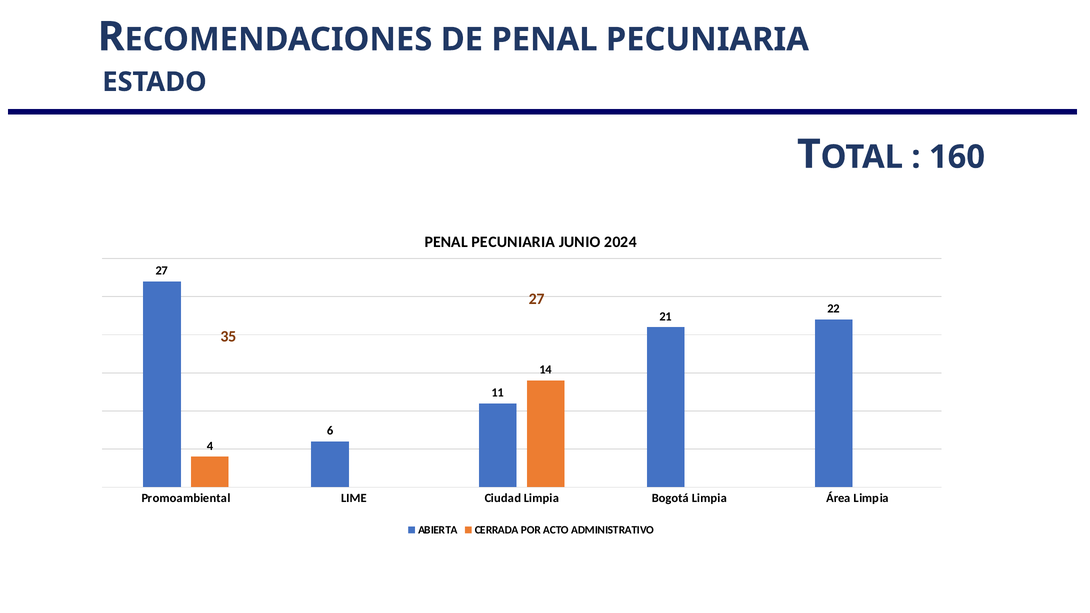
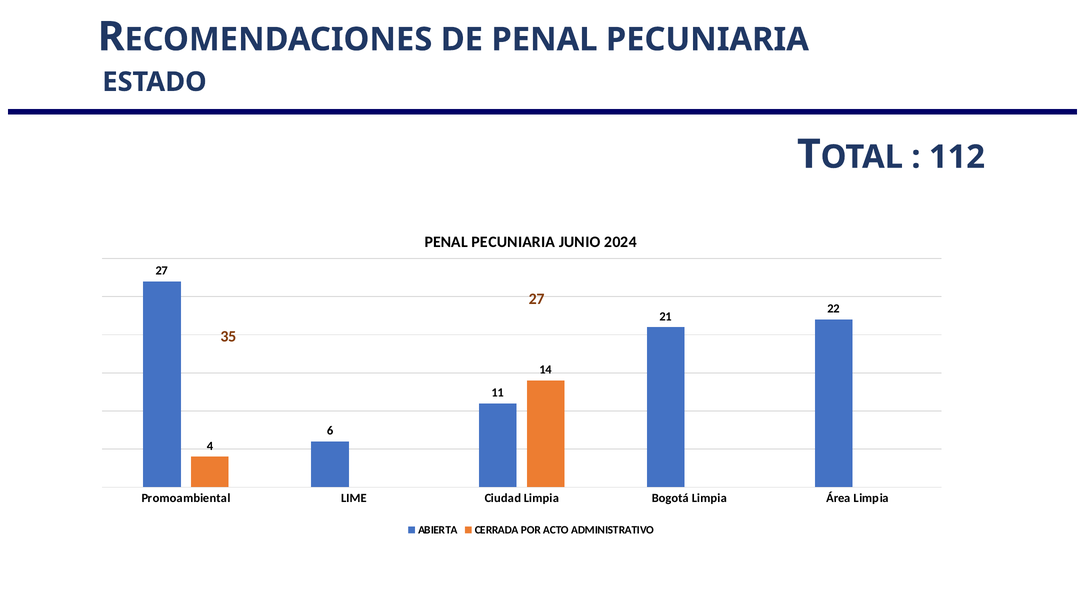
160: 160 -> 112 (957, 157)
